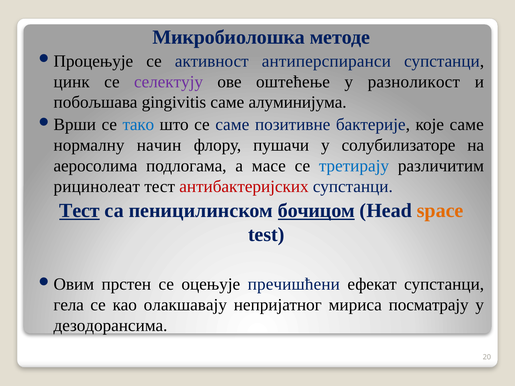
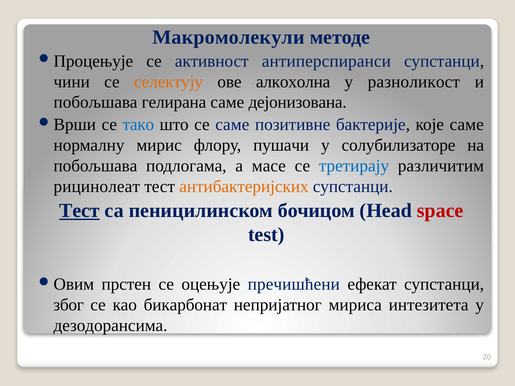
Микробиолошка: Микробиолошка -> Макромолекули (229, 37)
цинк: цинк -> чини (72, 82)
селектују colour: purple -> orange (169, 82)
оштећење: оштећење -> алкохолна (293, 82)
gingivitis: gingivitis -> гелирана (174, 102)
алуминијума: алуминијума -> дејонизована (298, 102)
начин: начин -> мирис (159, 145)
аеросолима: аеросолима -> побољшава (95, 166)
антибактеријских colour: red -> orange (244, 187)
бочицом underline: present -> none (316, 211)
space colour: orange -> red (440, 211)
гела: гела -> због (69, 305)
олакшавају: олакшавају -> бикарбонат (185, 305)
посматрају: посматрају -> интезитета (429, 305)
